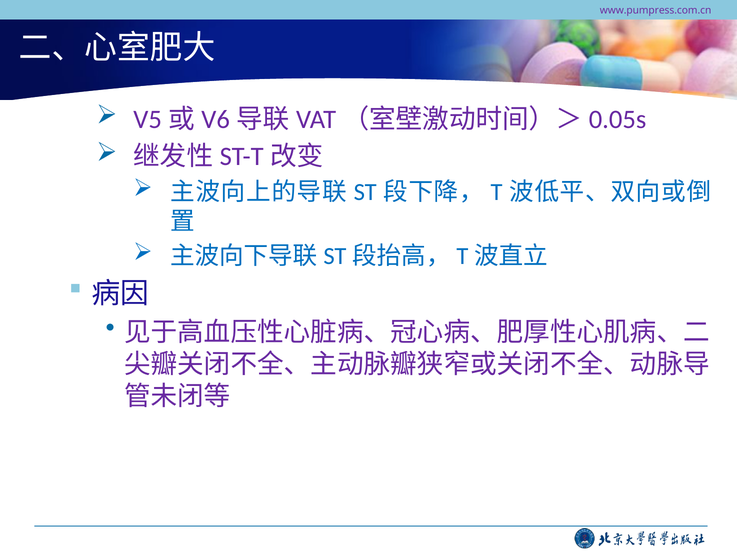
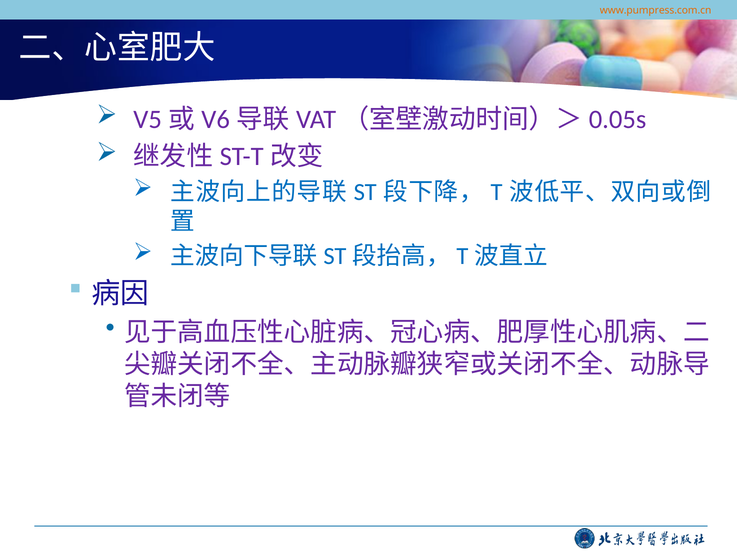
www.pumpress.com.cn colour: purple -> orange (656, 11)
